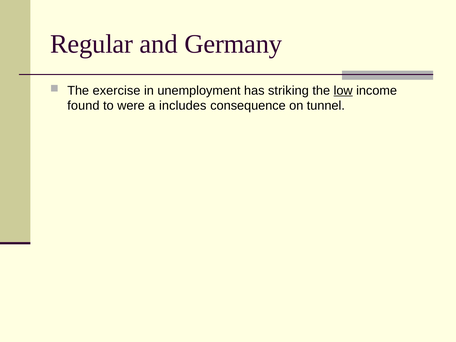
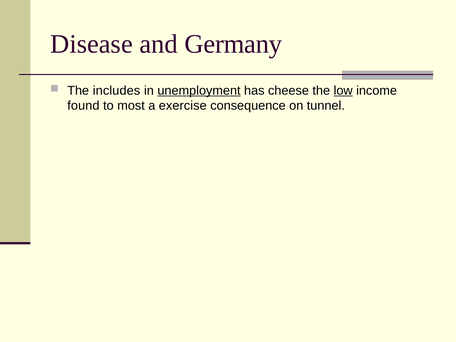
Regular: Regular -> Disease (91, 44)
exercise: exercise -> includes (116, 91)
unemployment underline: none -> present (199, 91)
striking: striking -> cheese (288, 91)
were: were -> most (131, 106)
includes: includes -> exercise (183, 106)
